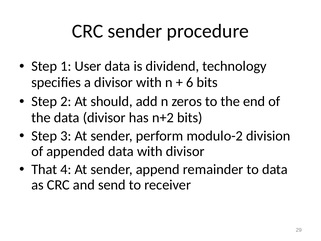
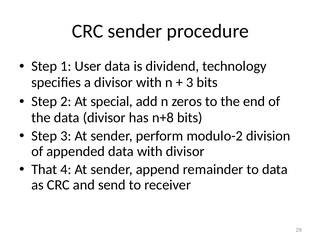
6: 6 -> 3 (190, 82)
should: should -> special (112, 101)
n+2: n+2 -> n+8 (163, 118)
